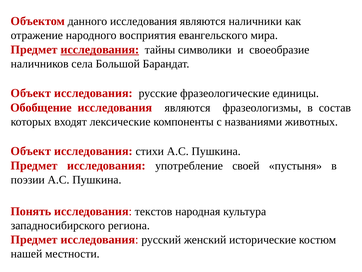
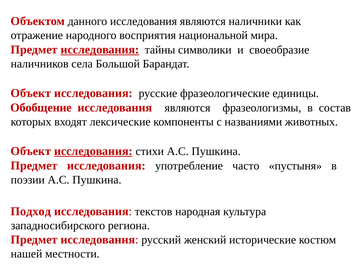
евангельского: евангельского -> национальной (213, 35)
исследования underline: none -> present (93, 151)
своей: своей -> часто (246, 166)
Понять: Понять -> Подход (31, 211)
